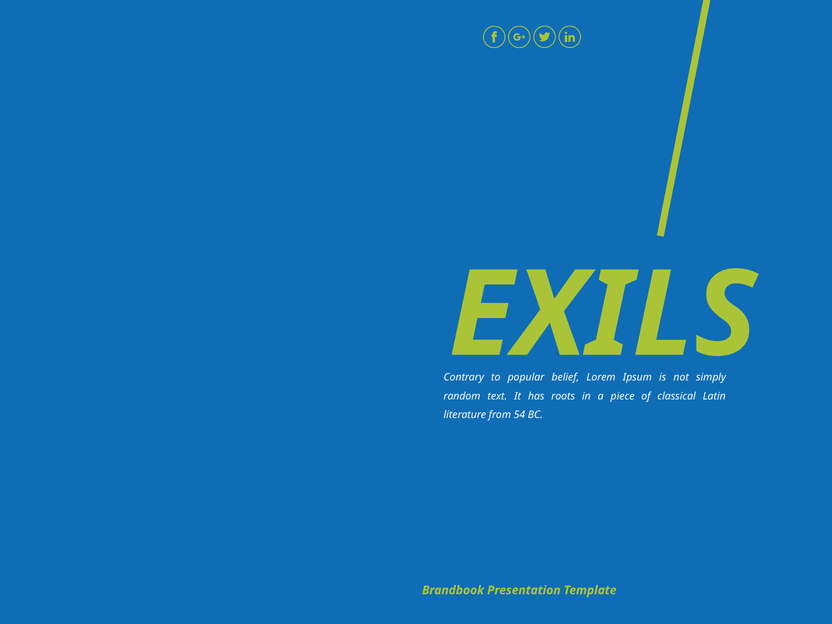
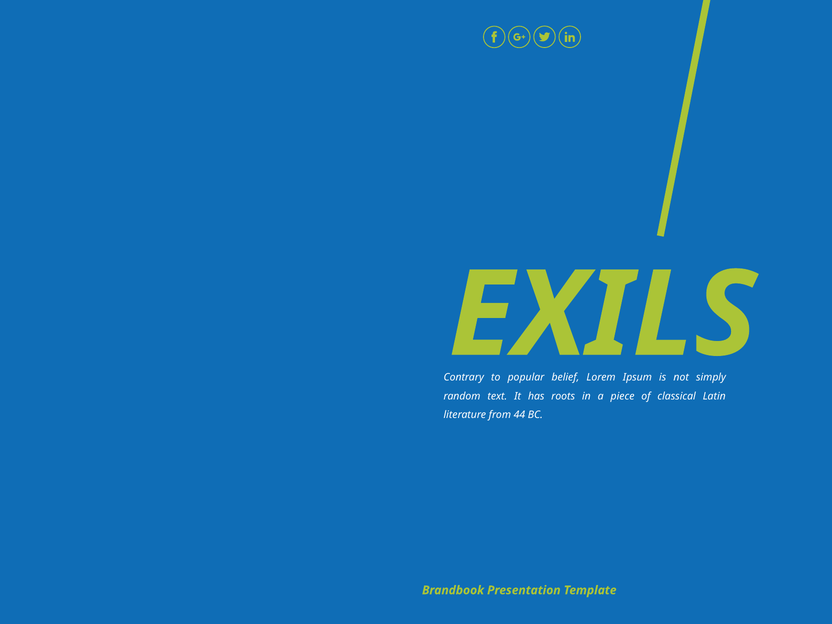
54: 54 -> 44 (519, 415)
